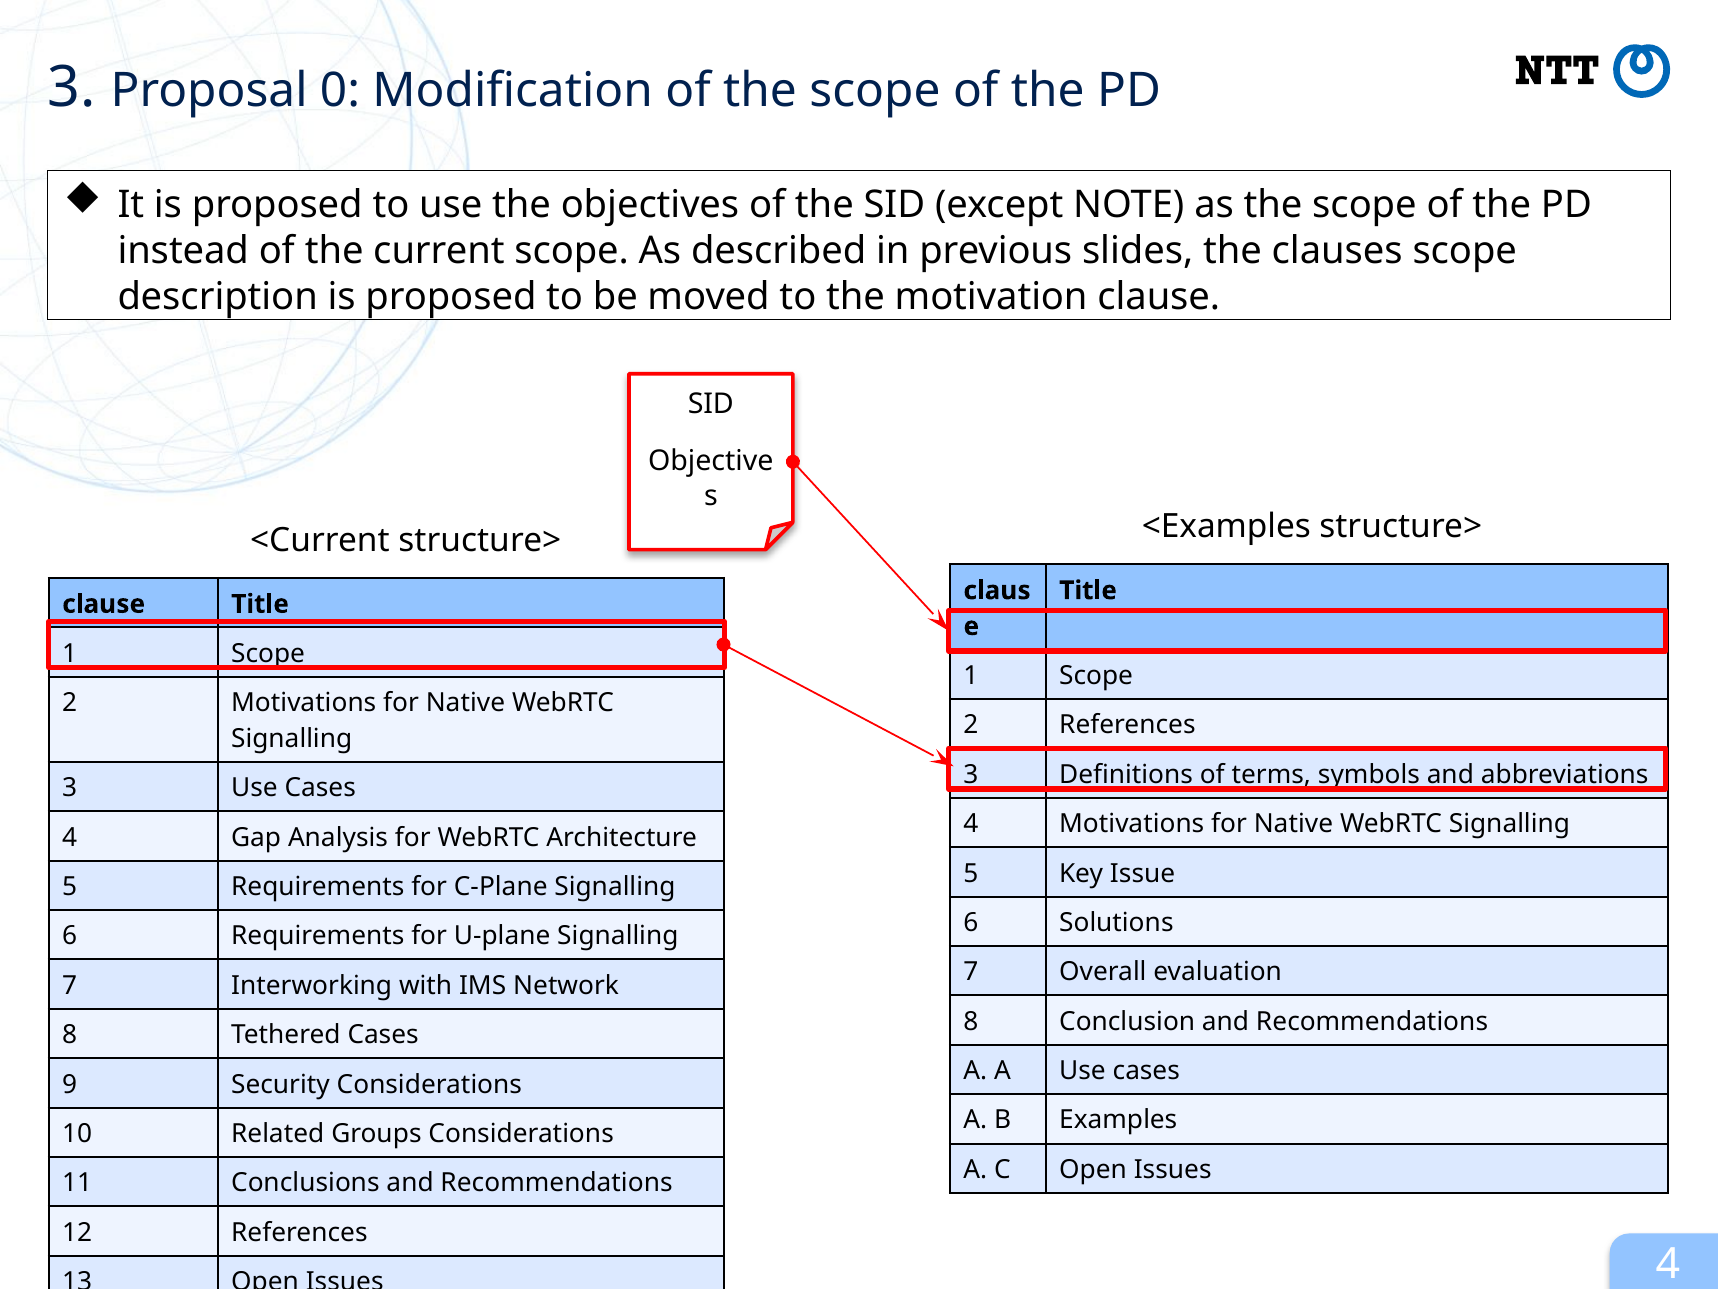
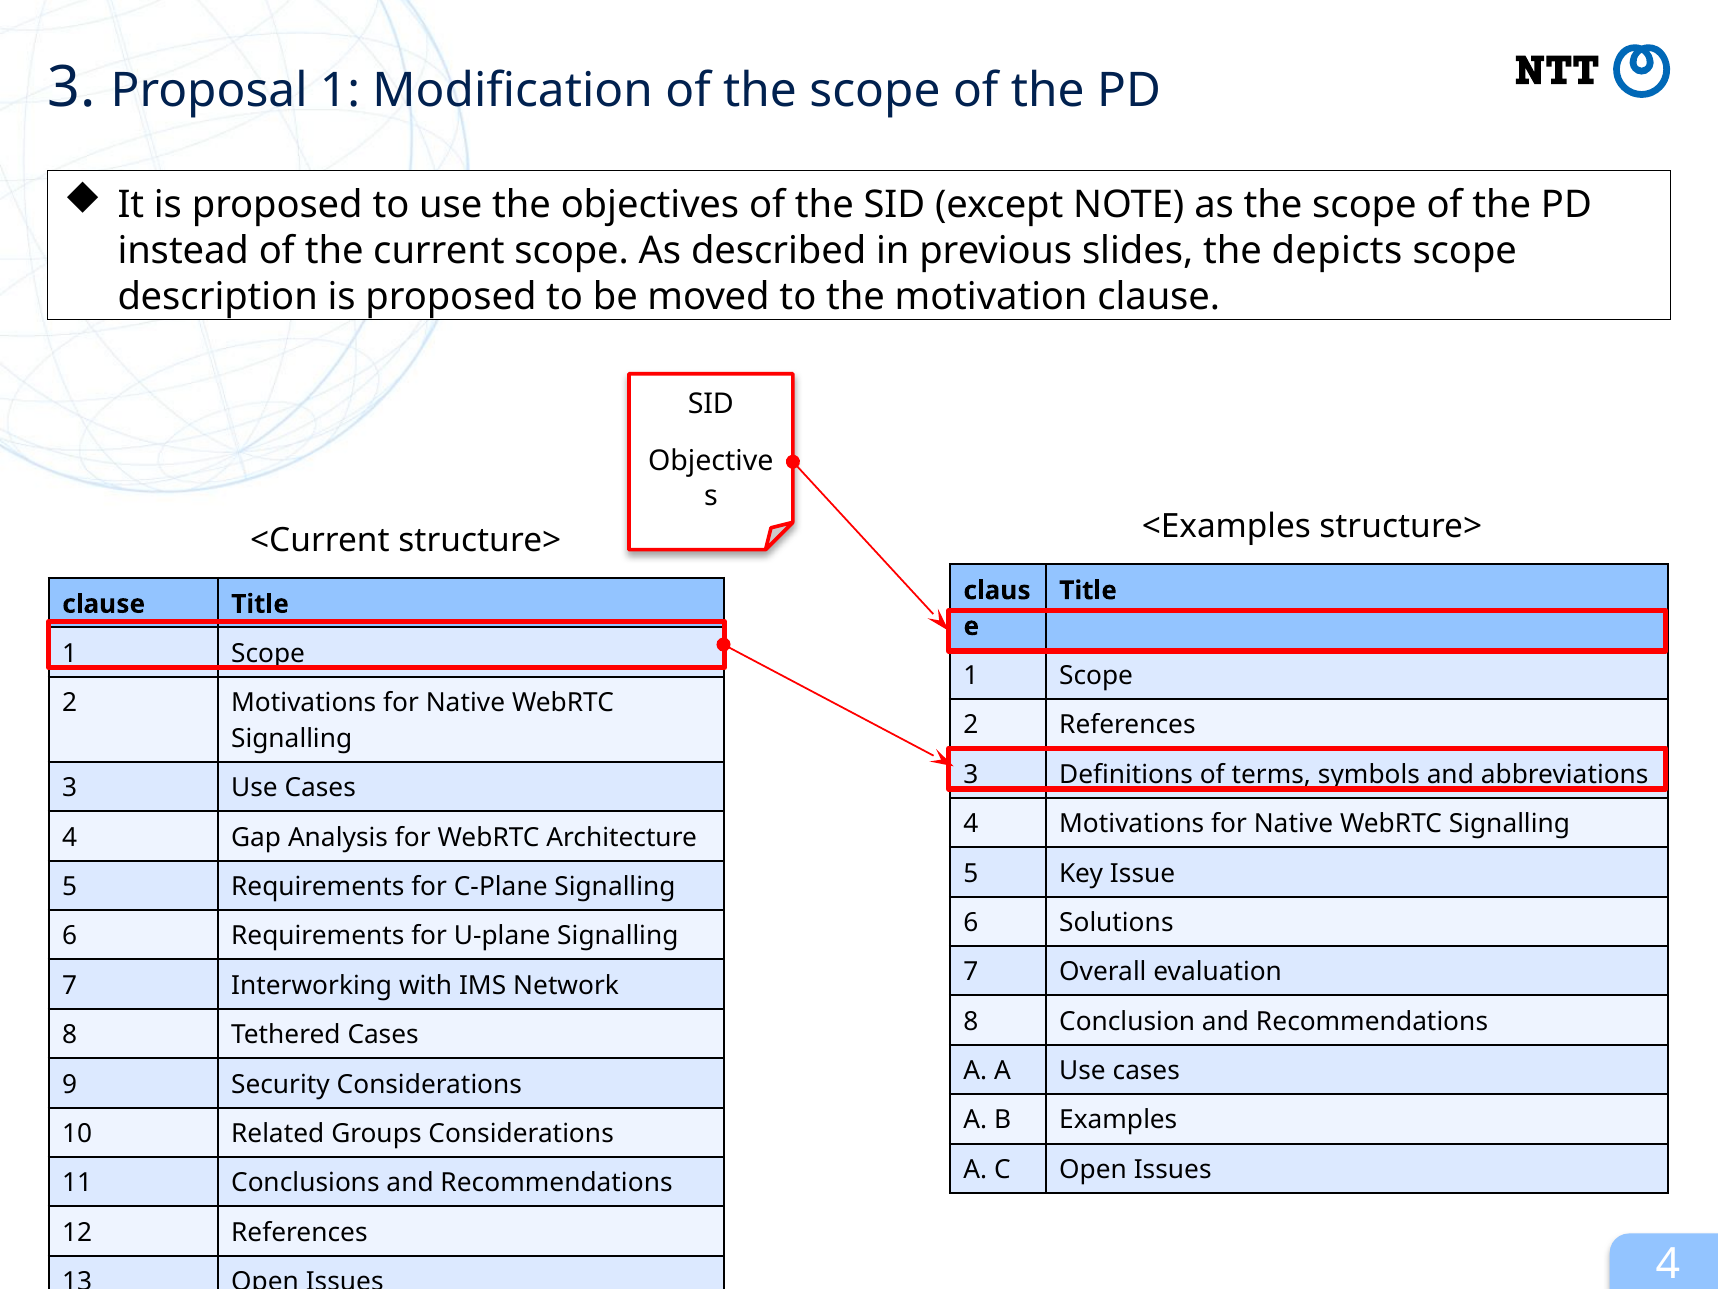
Proposal 0: 0 -> 1 (340, 90)
clauses: clauses -> depicts (1337, 251)
